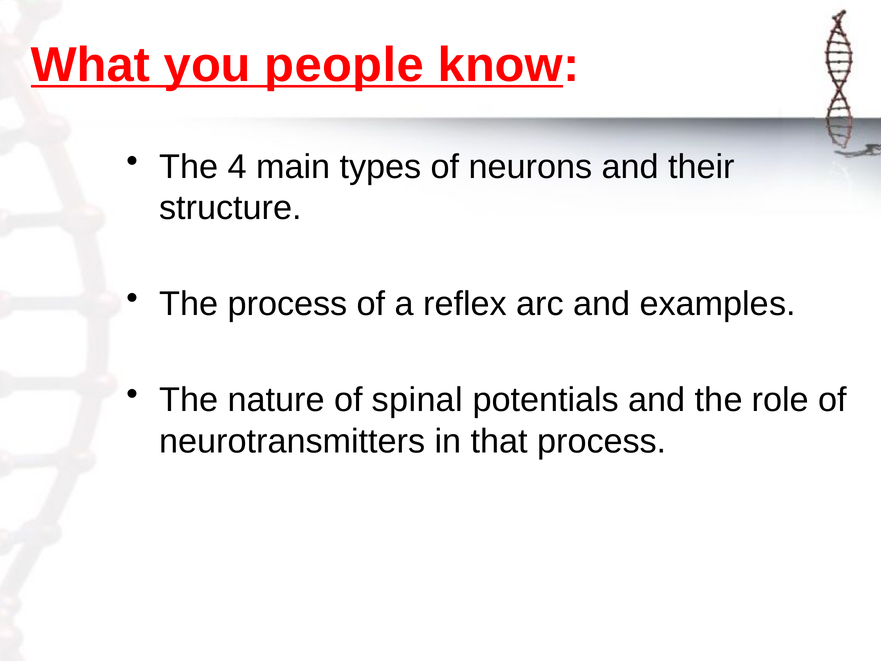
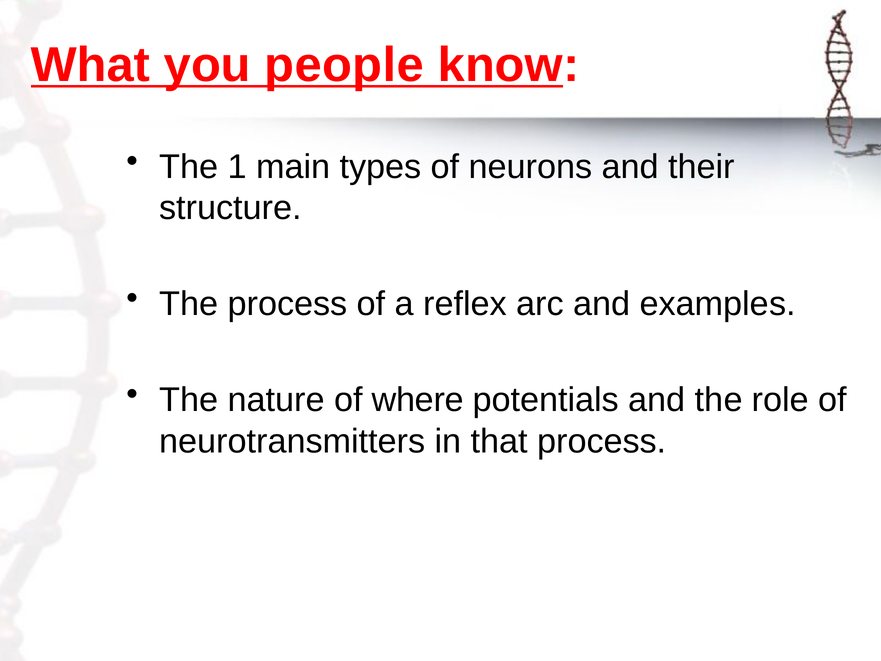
4: 4 -> 1 (237, 167)
spinal: spinal -> where (418, 400)
